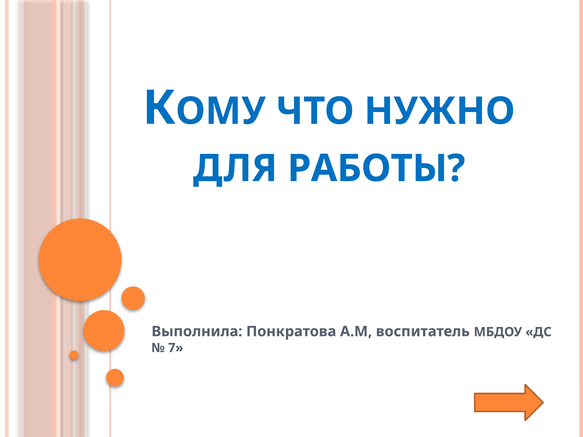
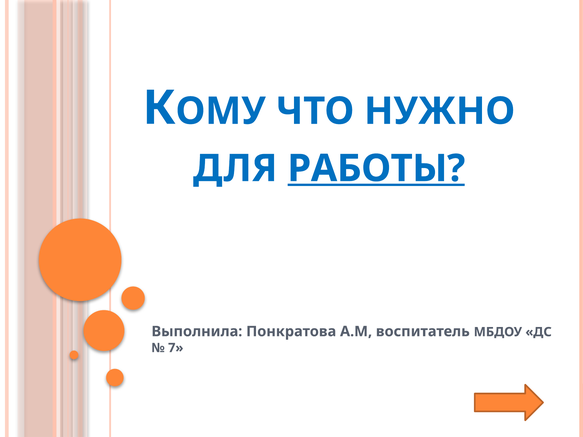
РАБОТЫ underline: none -> present (376, 169)
